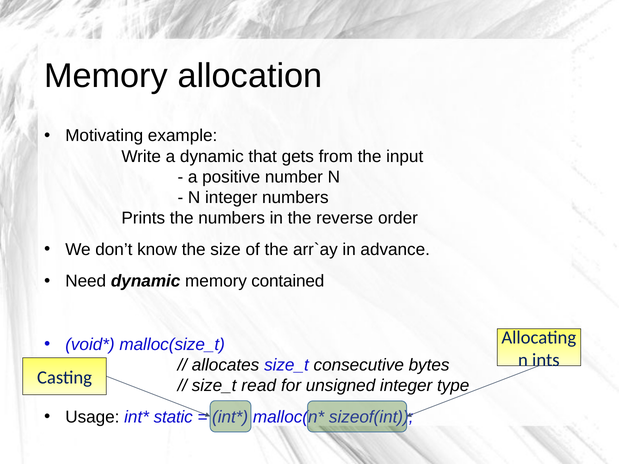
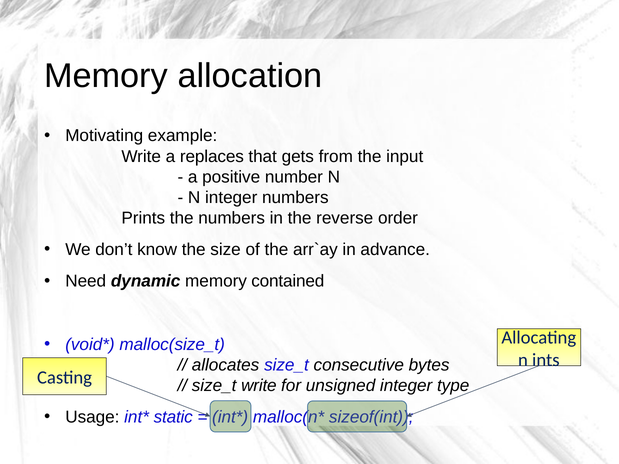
a dynamic: dynamic -> replaces (212, 156)
size_t read: read -> write (259, 386)
